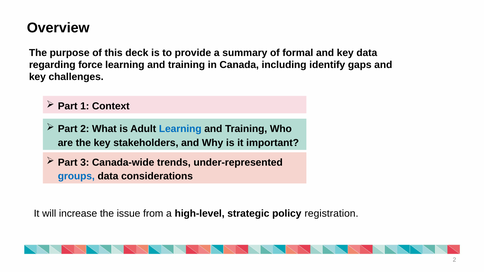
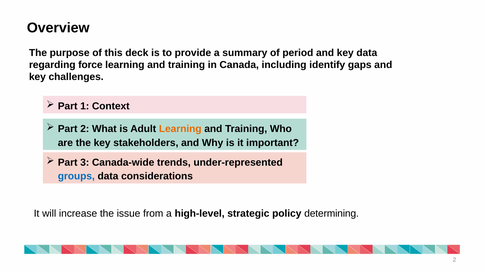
formal: formal -> period (298, 53)
Learning colour: blue -> orange (180, 129)
registration: registration -> determining (332, 214)
